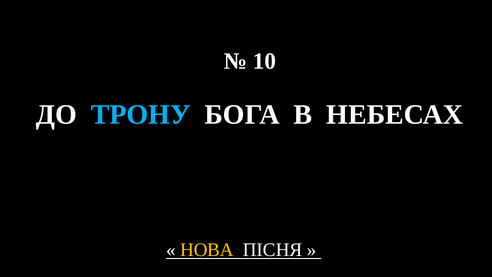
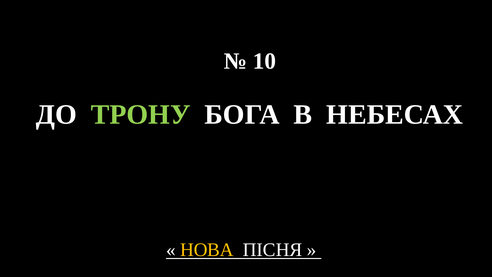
ТРОНУ colour: light blue -> light green (141, 115)
